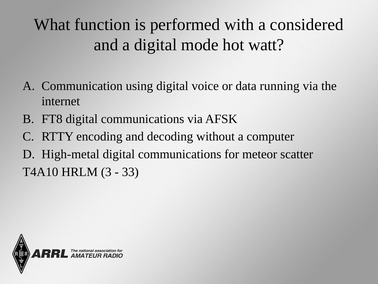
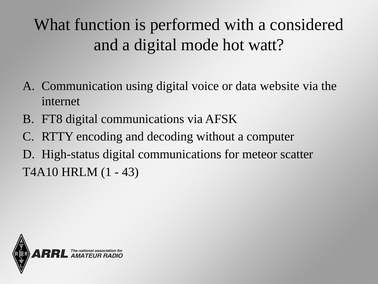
running: running -> website (280, 86)
High-metal: High-metal -> High-status (71, 154)
3: 3 -> 1 (106, 172)
33: 33 -> 43 (130, 172)
